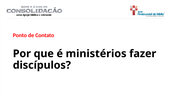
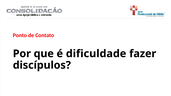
ministérios: ministérios -> dificuldade (96, 54)
